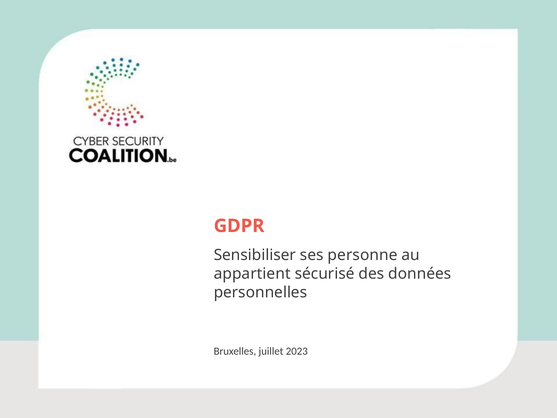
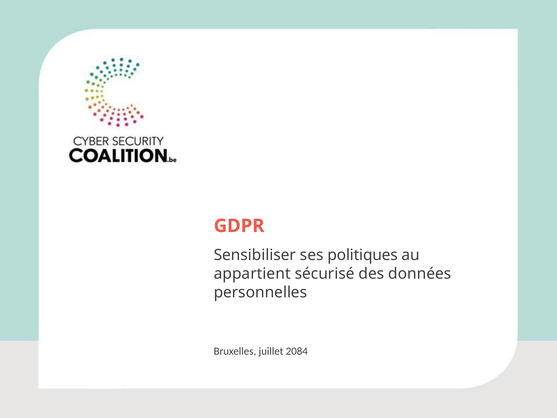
personne: personne -> politiques (363, 255)
2023: 2023 -> 2084 (297, 351)
